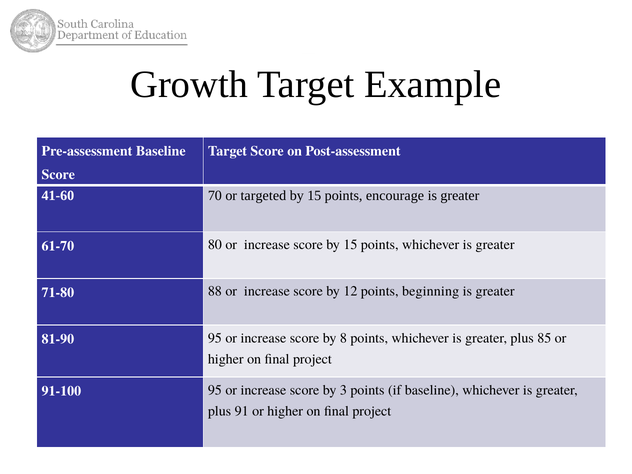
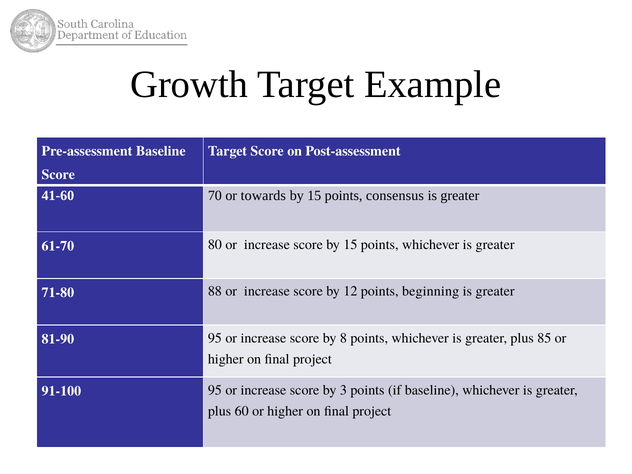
targeted: targeted -> towards (263, 196)
encourage: encourage -> consensus (395, 196)
91: 91 -> 60 (242, 411)
